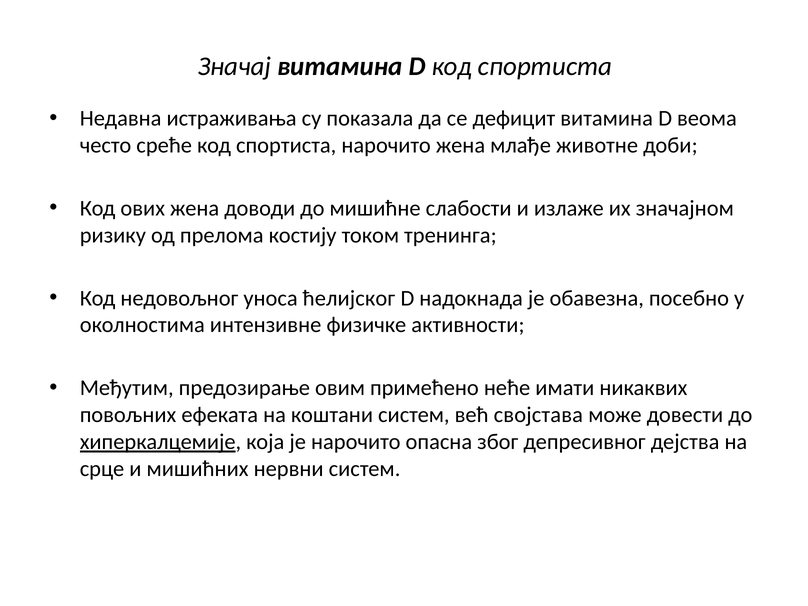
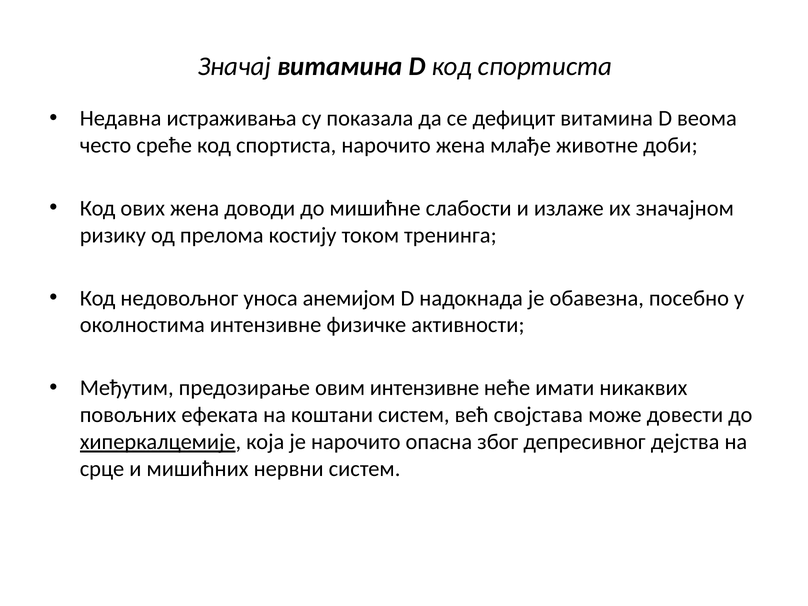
ћелијског: ћелијског -> анемијом (349, 298)
овим примећено: примећено -> интензивне (425, 388)
